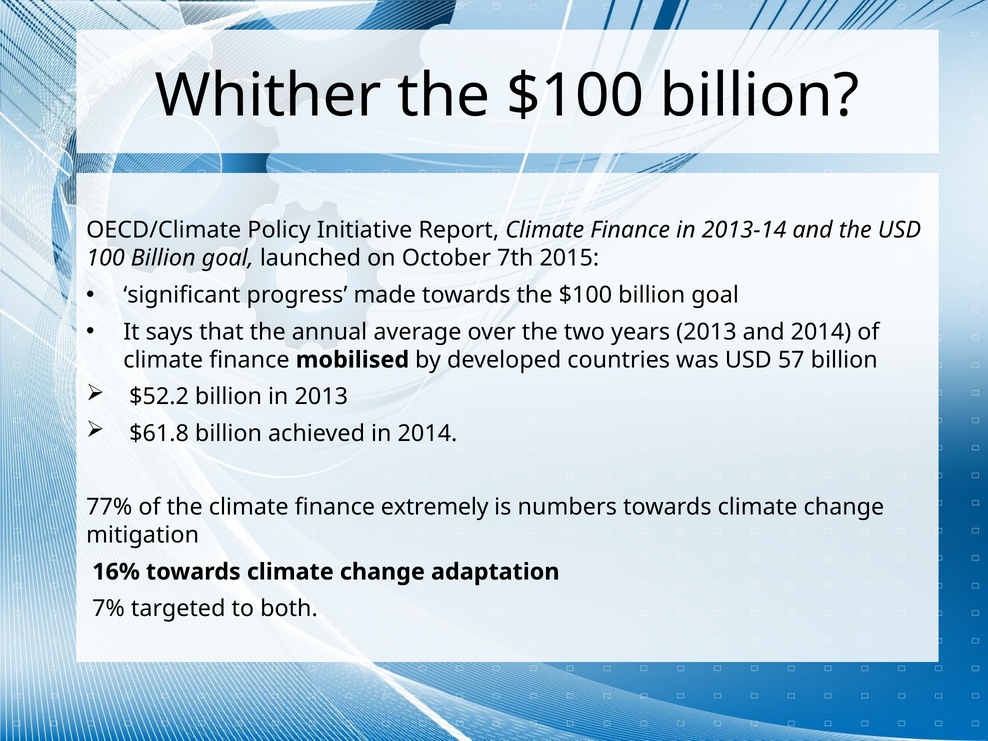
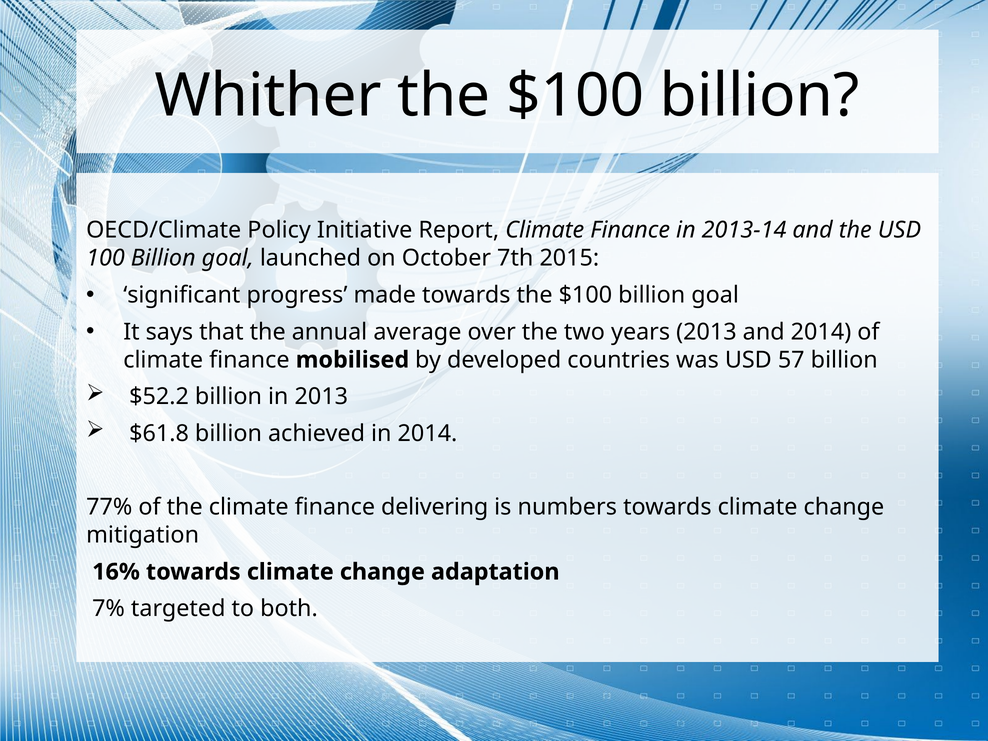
extremely: extremely -> delivering (435, 507)
